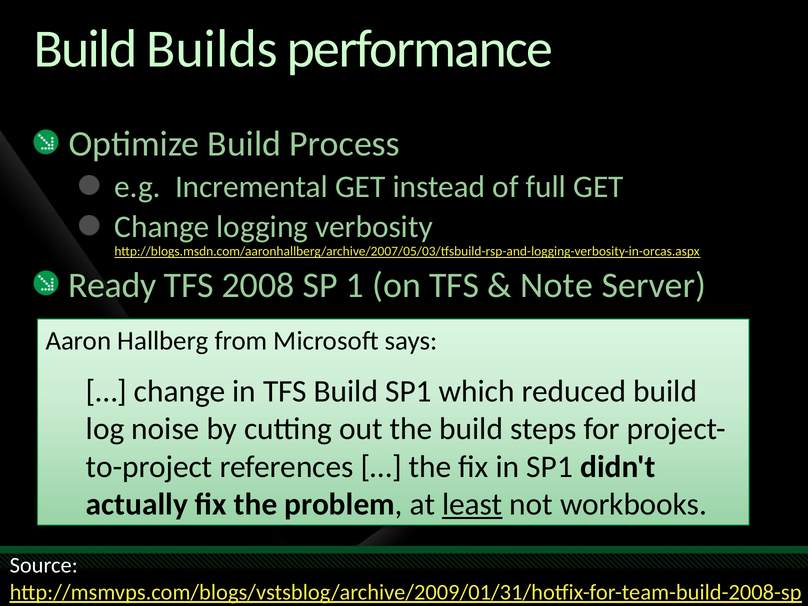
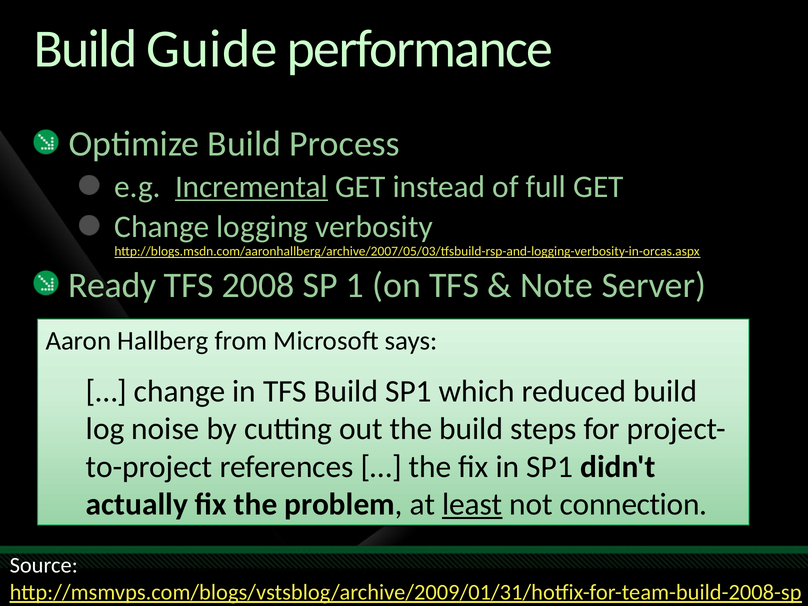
Builds: Builds -> Guide (212, 49)
Incremental underline: none -> present (252, 187)
workbooks: workbooks -> connection (634, 504)
